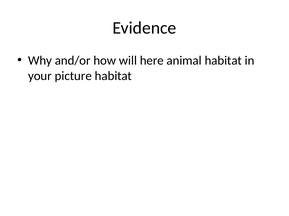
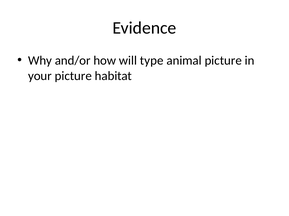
here: here -> type (152, 61)
animal habitat: habitat -> picture (223, 61)
